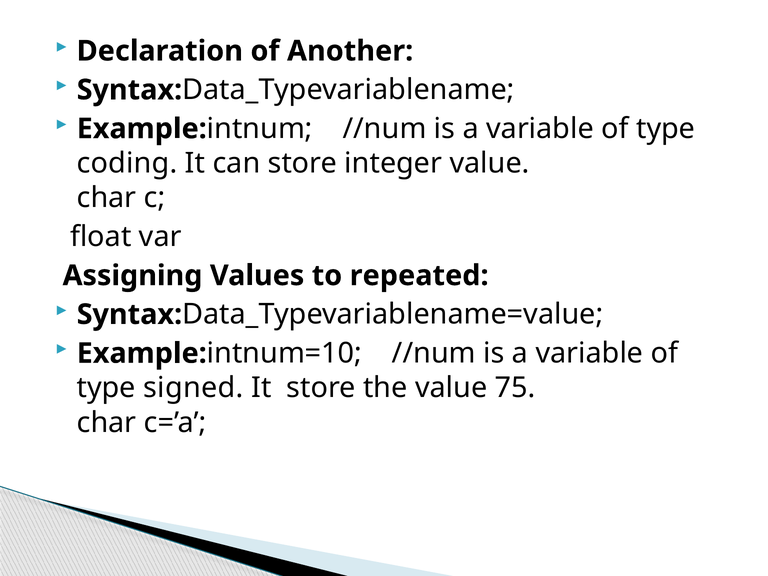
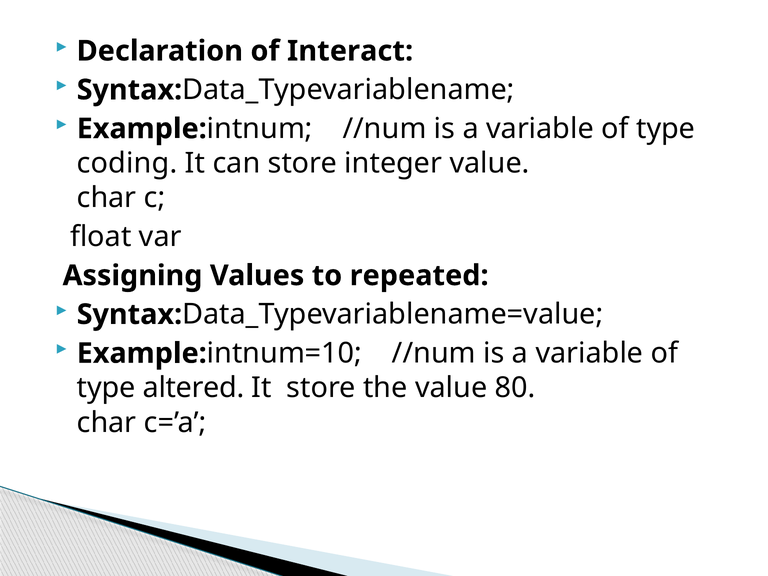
Another: Another -> Interact (350, 51)
signed: signed -> altered (194, 388)
75: 75 -> 80 (515, 388)
